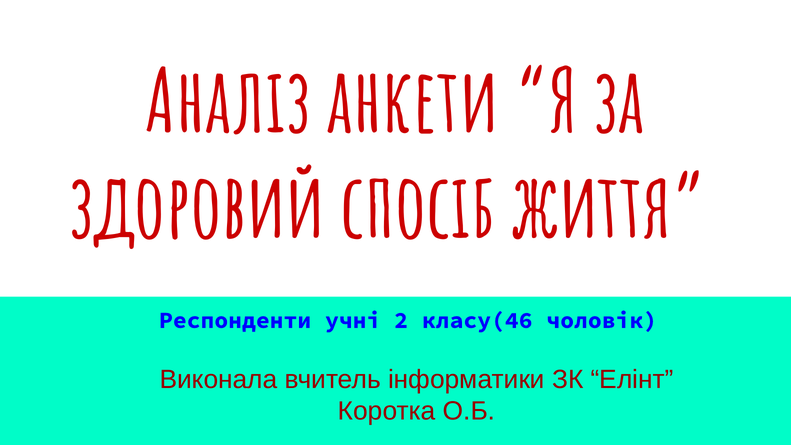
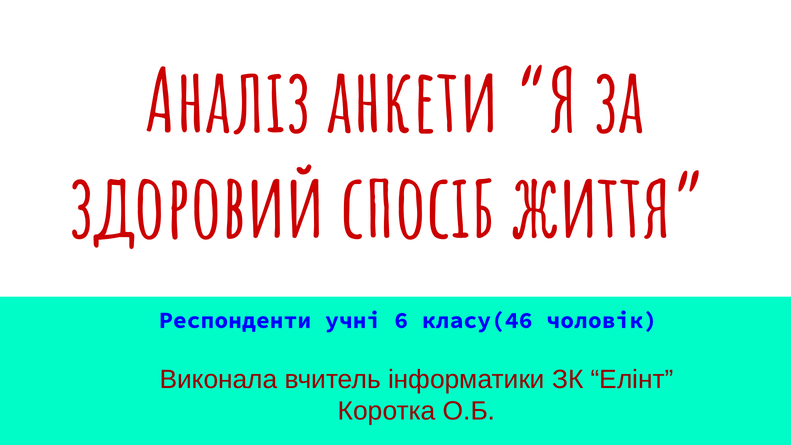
2: 2 -> 6 (401, 320)
